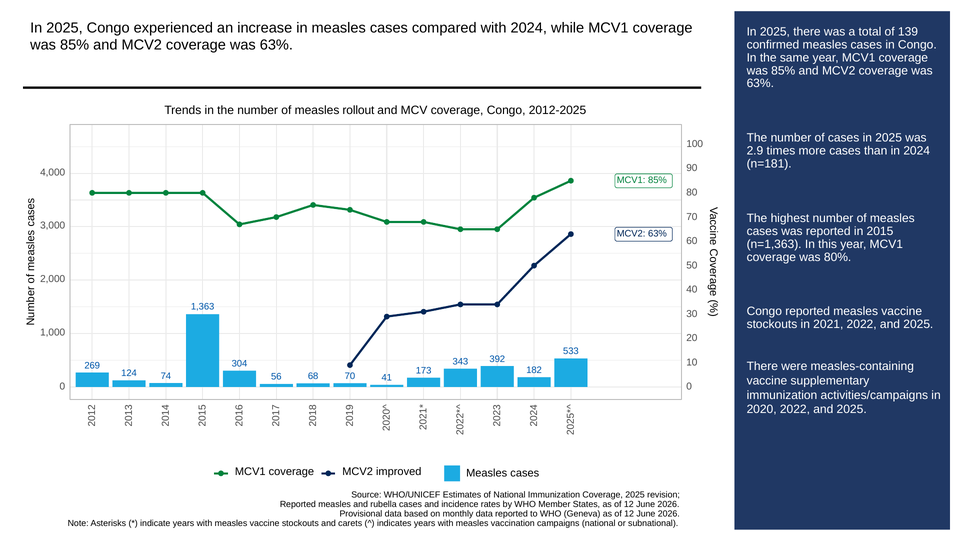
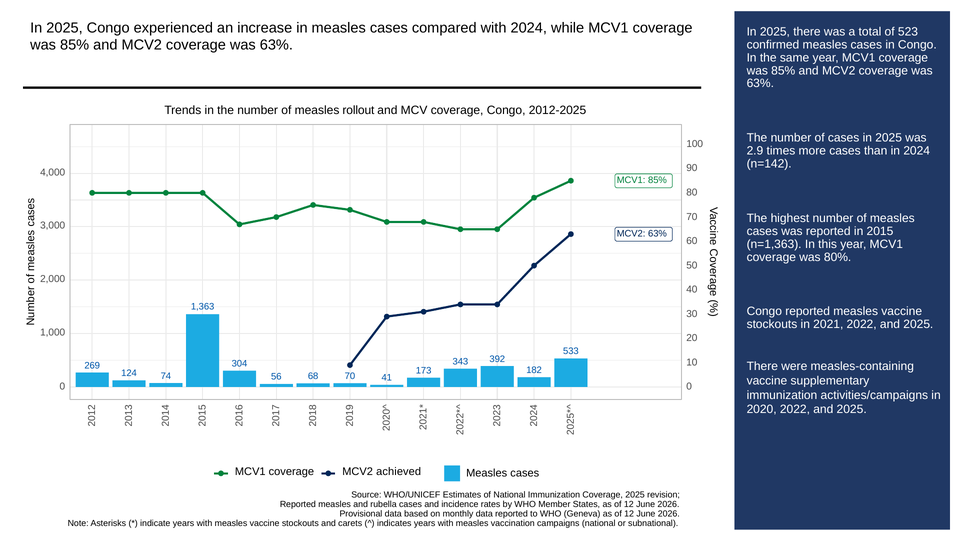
139: 139 -> 523 (908, 32)
n=181: n=181 -> n=142 (769, 164)
improved: improved -> achieved (399, 472)
